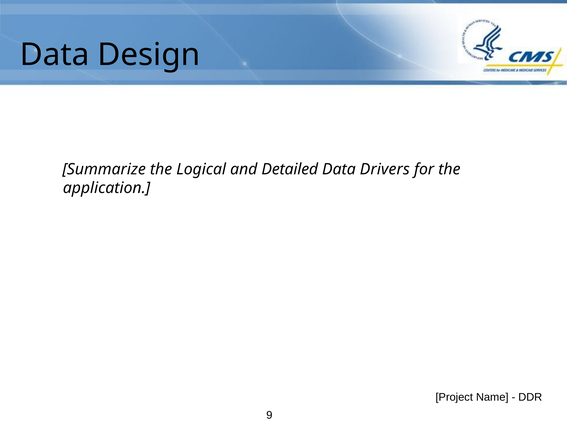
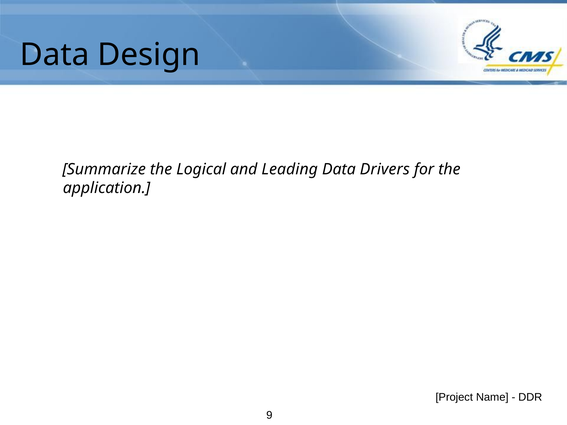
Detailed: Detailed -> Leading (290, 169)
